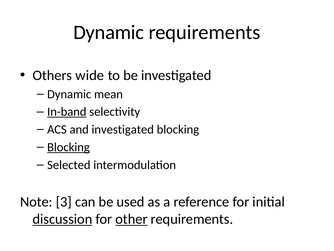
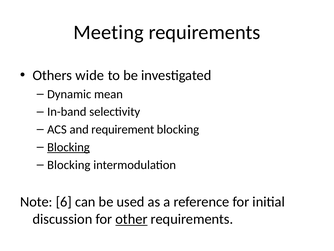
Dynamic: Dynamic -> Meeting (109, 32)
In-band underline: present -> none (67, 112)
and investigated: investigated -> requirement (123, 129)
Selected: Selected -> Blocking (69, 165)
3: 3 -> 6 (64, 201)
discussion underline: present -> none (62, 219)
